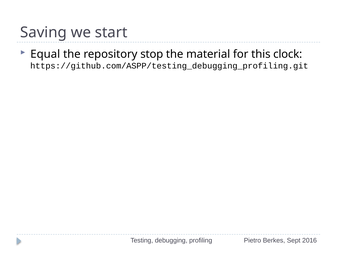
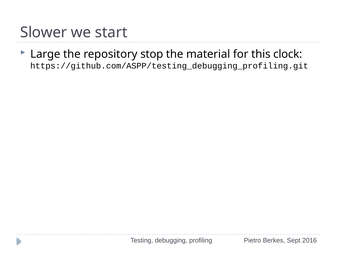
Saving: Saving -> Slower (44, 33)
Equal: Equal -> Large (45, 54)
